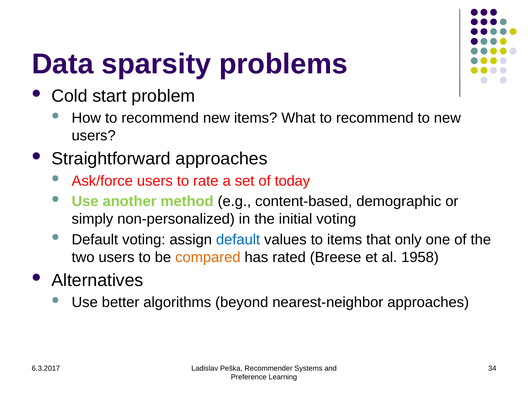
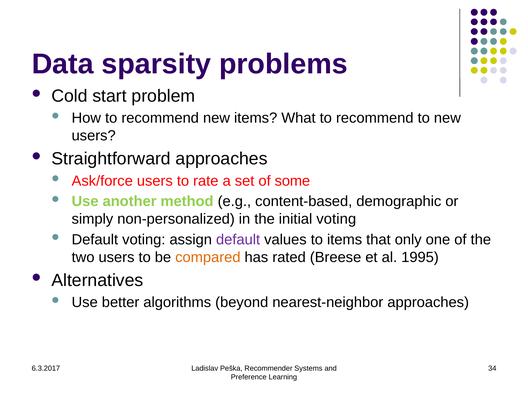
today: today -> some (292, 181)
default colour: blue -> purple (238, 240)
1958: 1958 -> 1995 (420, 257)
